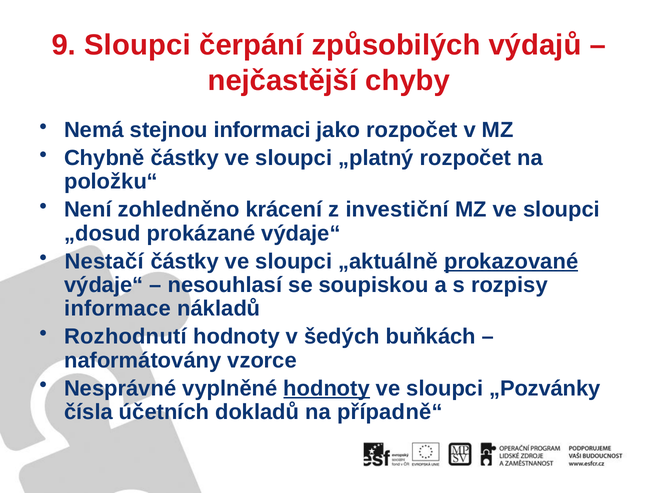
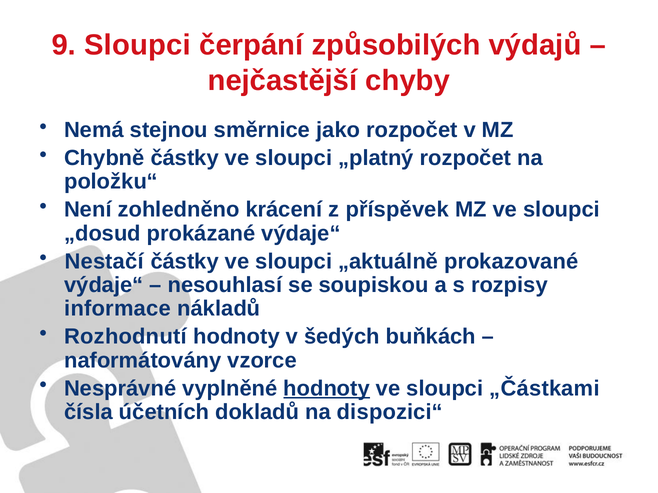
informaci: informaci -> směrnice (262, 130)
investiční: investiční -> příspěvek (397, 210)
prokazované underline: present -> none (511, 262)
„Pozvánky: „Pozvánky -> „Částkami (545, 389)
případně“: případně“ -> dispozici“ (390, 413)
